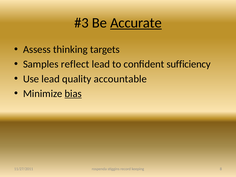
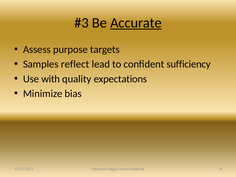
thinking: thinking -> purpose (70, 50)
Use lead: lead -> with (51, 79)
accountable: accountable -> expectations (120, 79)
bias underline: present -> none (73, 94)
